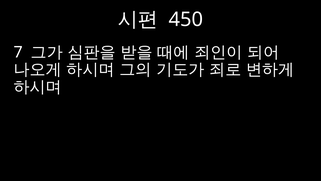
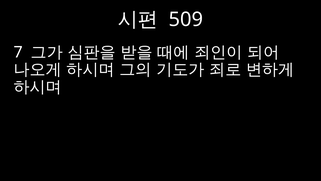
450: 450 -> 509 (186, 19)
